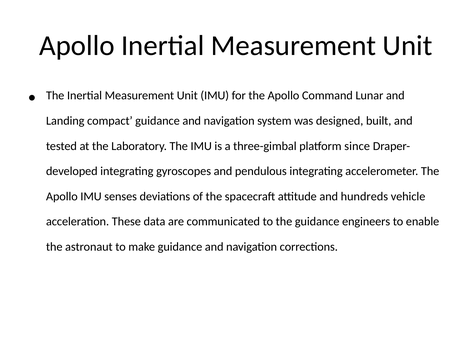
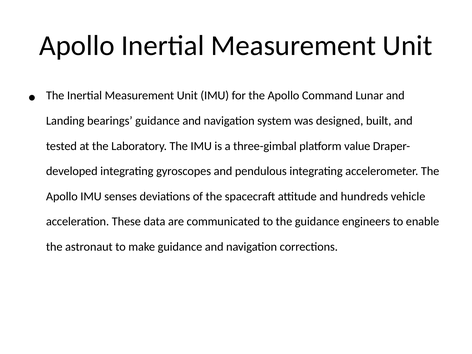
compact: compact -> bearings (110, 121)
since: since -> value (357, 146)
